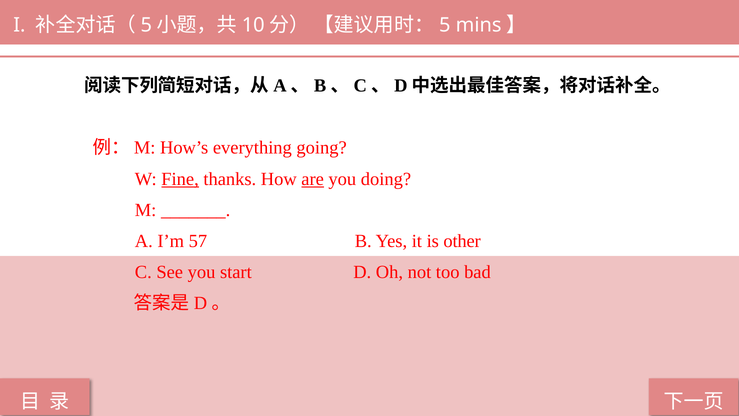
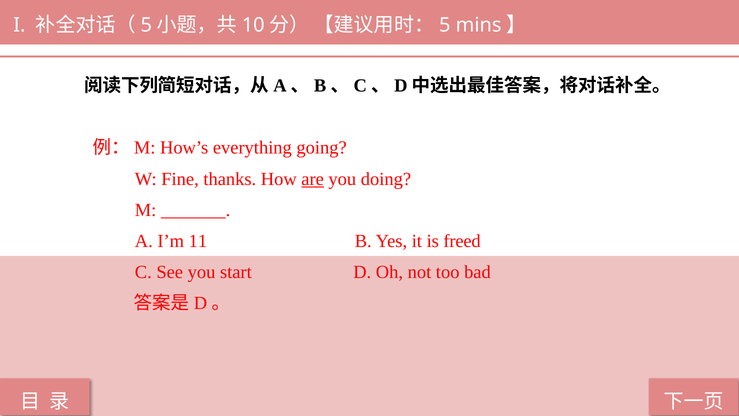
Fine underline: present -> none (180, 179)
57: 57 -> 11 (198, 241)
other: other -> freed (462, 241)
